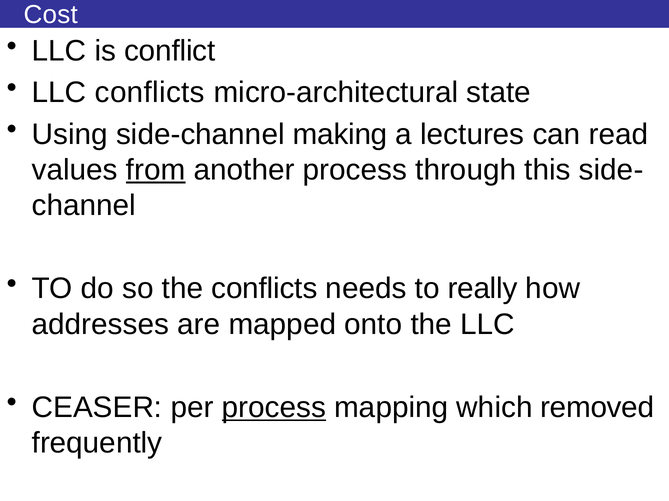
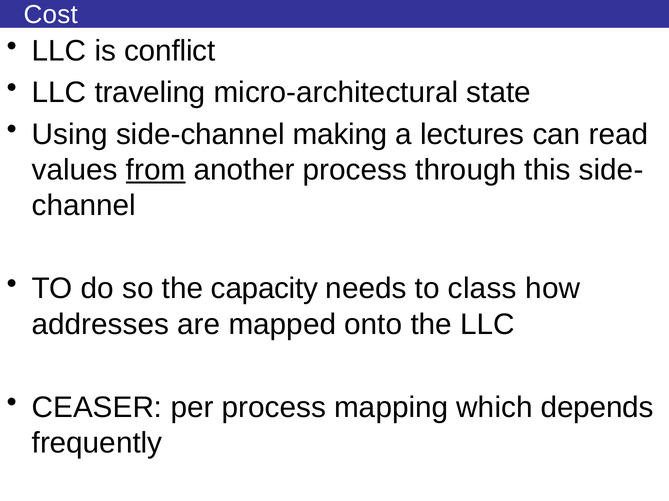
LLC conflicts: conflicts -> traveling (150, 93)
the conflicts: conflicts -> capacity (264, 289)
really: really -> class (482, 289)
process underline: present -> none (274, 408)
removed: removed -> depends (597, 408)
